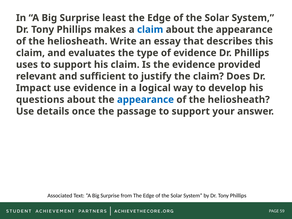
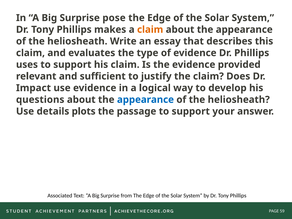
least: least -> pose (114, 18)
claim colour: blue -> orange (150, 30)
once: once -> plots (84, 111)
